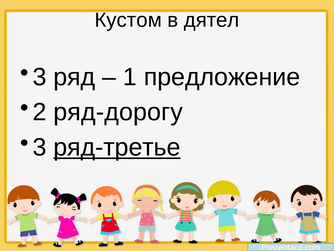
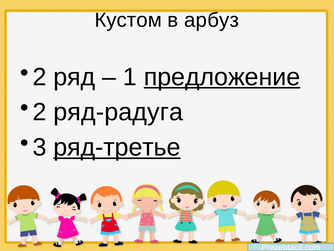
дятел: дятел -> арбуз (212, 20)
3: 3 -> 2 (40, 77)
предложение underline: none -> present (222, 77)
ряд-дорогу: ряд-дорогу -> ряд-радуга (118, 112)
